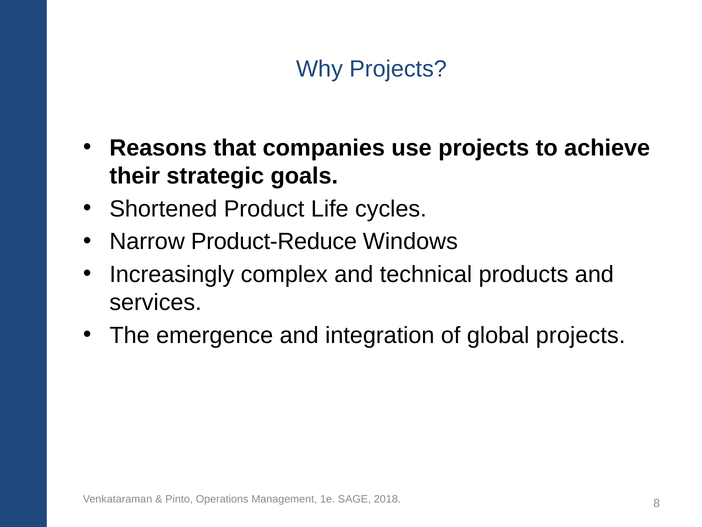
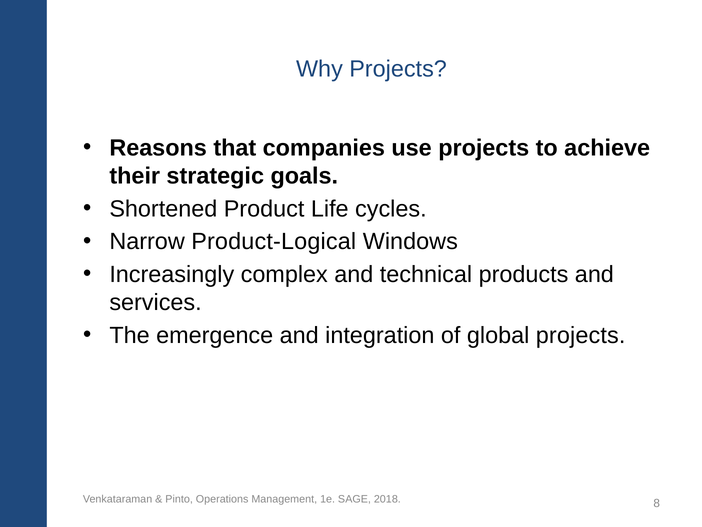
Product-Reduce: Product-Reduce -> Product-Logical (274, 241)
